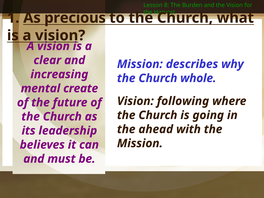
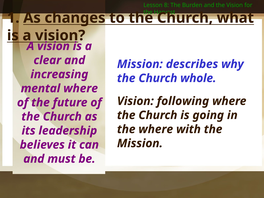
precious: precious -> changes (75, 18)
mental create: create -> where (81, 88)
the ahead: ahead -> where (156, 129)
